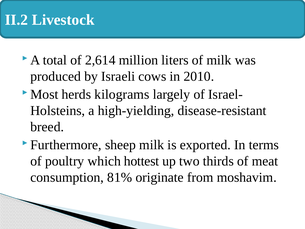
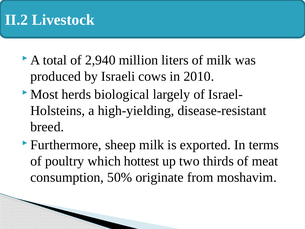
2,614: 2,614 -> 2,940 (100, 60)
kilograms: kilograms -> biological (122, 94)
81%: 81% -> 50% (120, 177)
